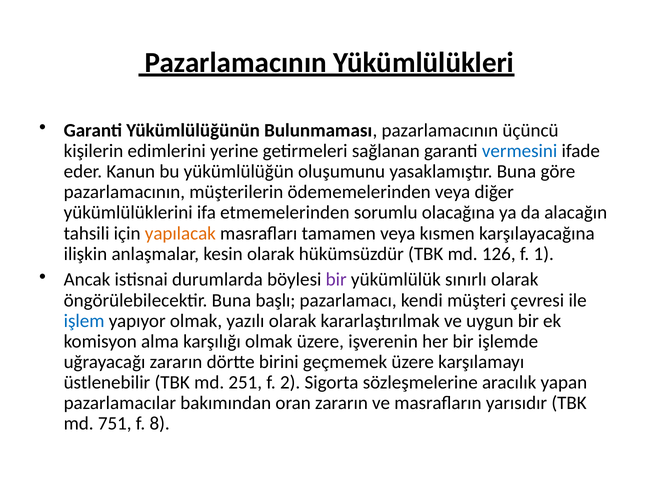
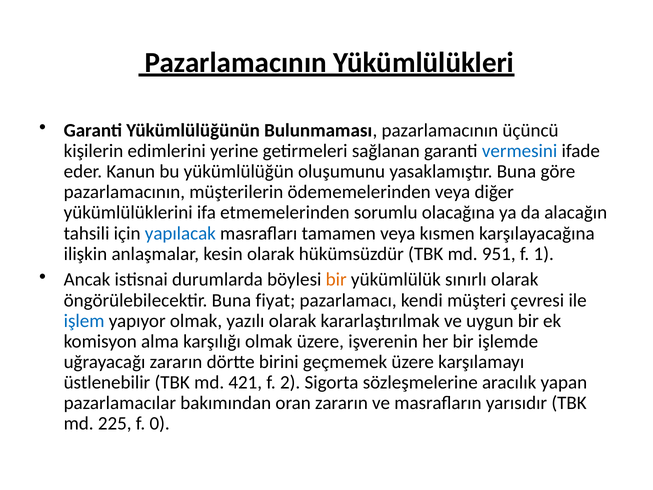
yapılacak colour: orange -> blue (180, 233)
126: 126 -> 951 (499, 254)
bir colour: purple -> orange (336, 279)
başlı: başlı -> fiyat (275, 300)
251: 251 -> 421 (245, 382)
751: 751 -> 225 (115, 423)
8: 8 -> 0 (160, 423)
